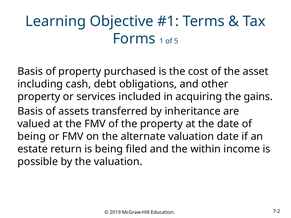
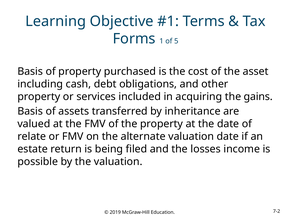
being: being -> relate (32, 137)
within: within -> losses (206, 149)
